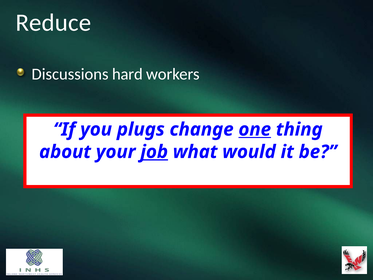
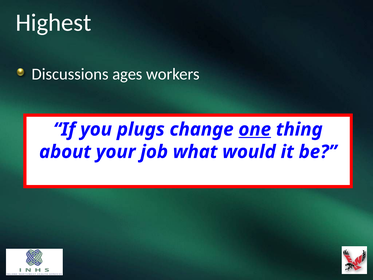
Reduce: Reduce -> Highest (53, 23)
hard: hard -> ages (127, 74)
job underline: present -> none (154, 152)
